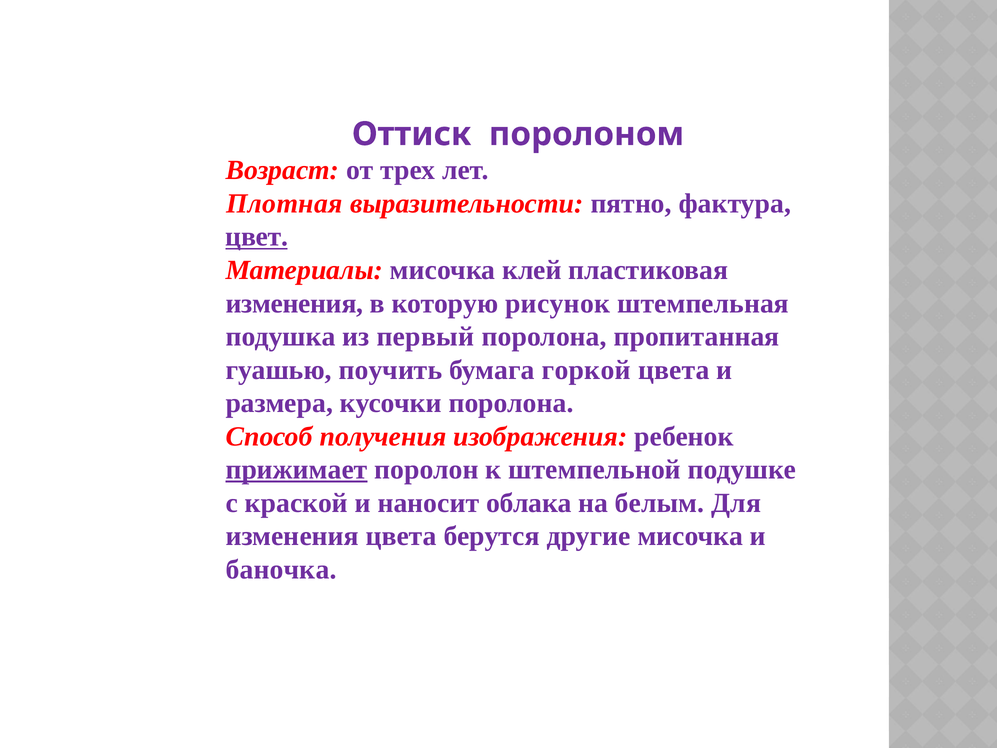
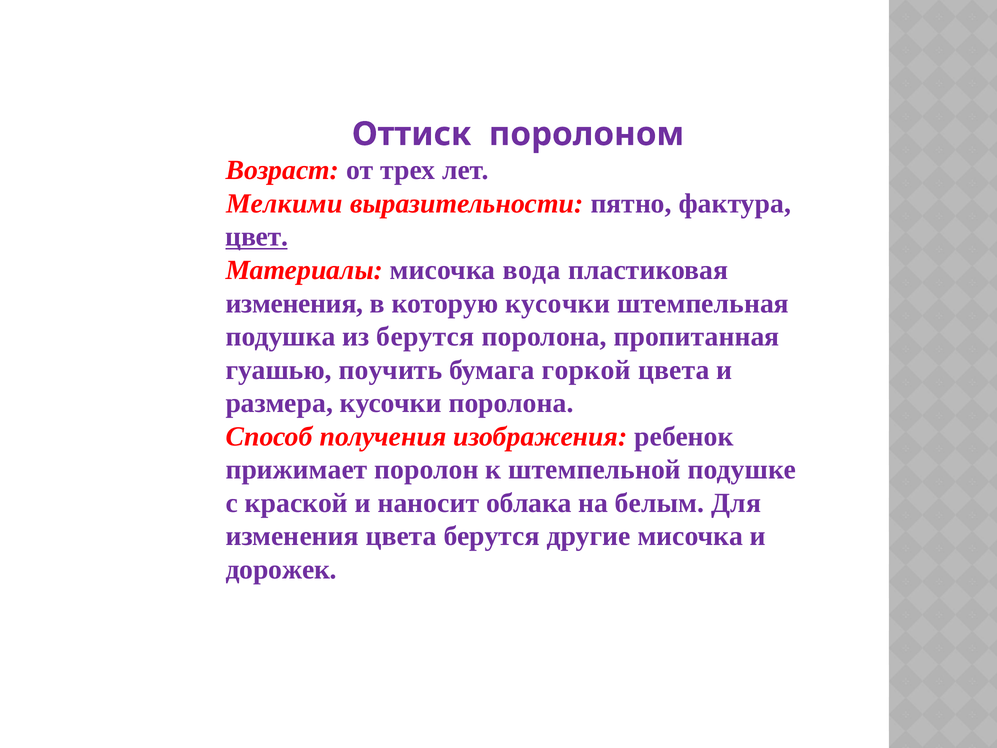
Плотная: Плотная -> Мелкими (284, 204)
клей: клей -> вода (532, 270)
которую рисунок: рисунок -> кусочки (558, 303)
из первый: первый -> берутся (425, 337)
прижимает underline: present -> none (297, 469)
баночка: баночка -> дорожек (281, 569)
